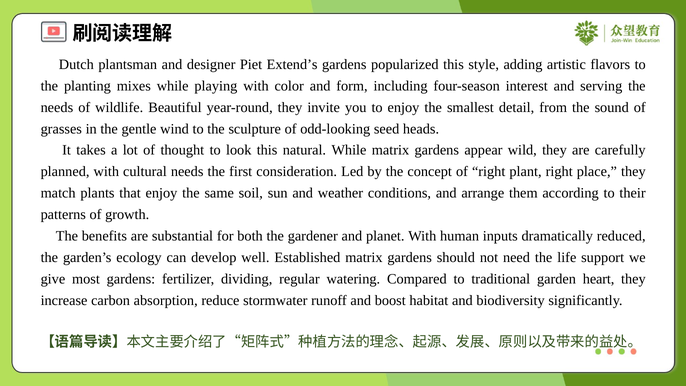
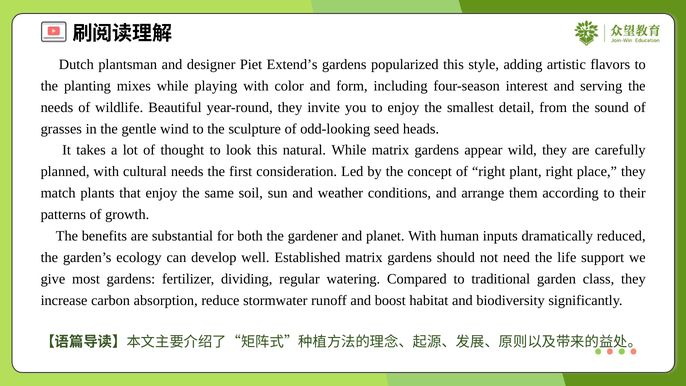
heart: heart -> class (599, 279)
